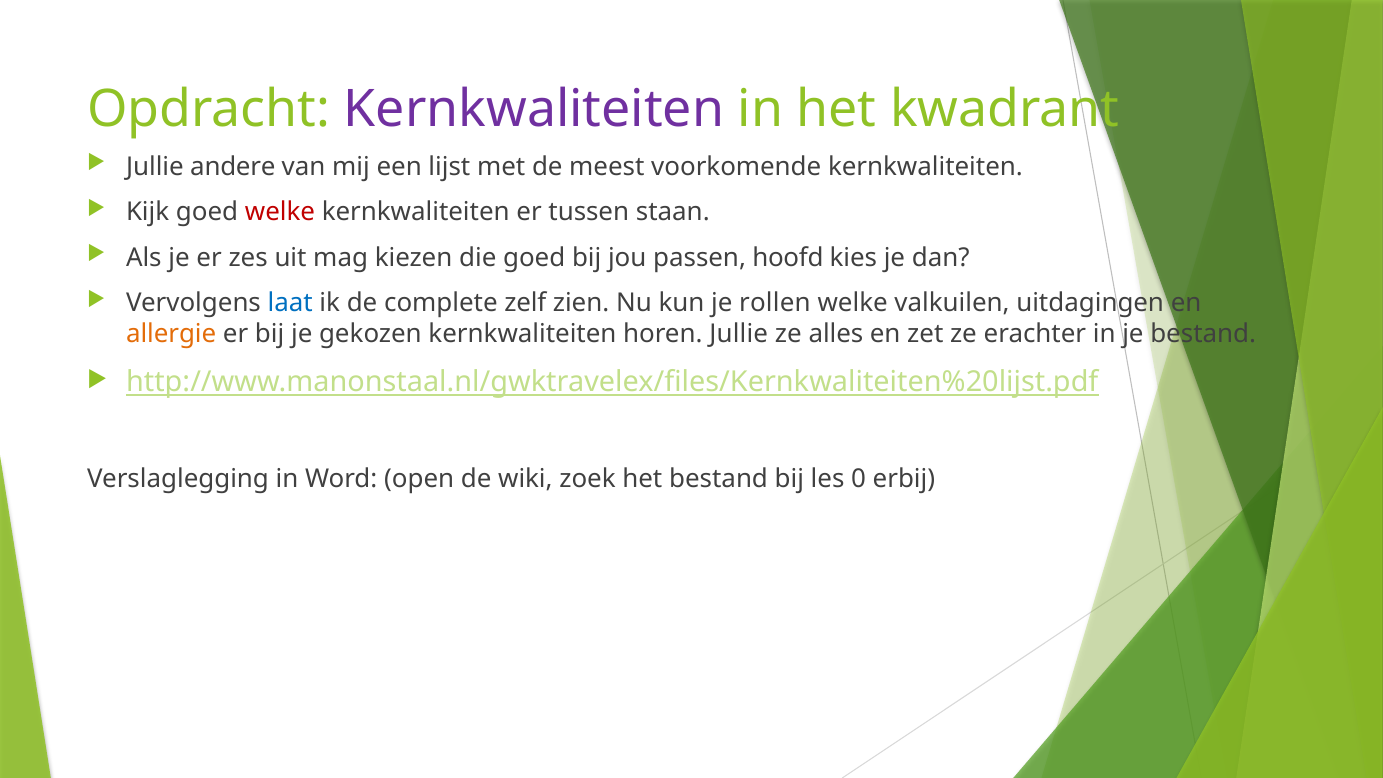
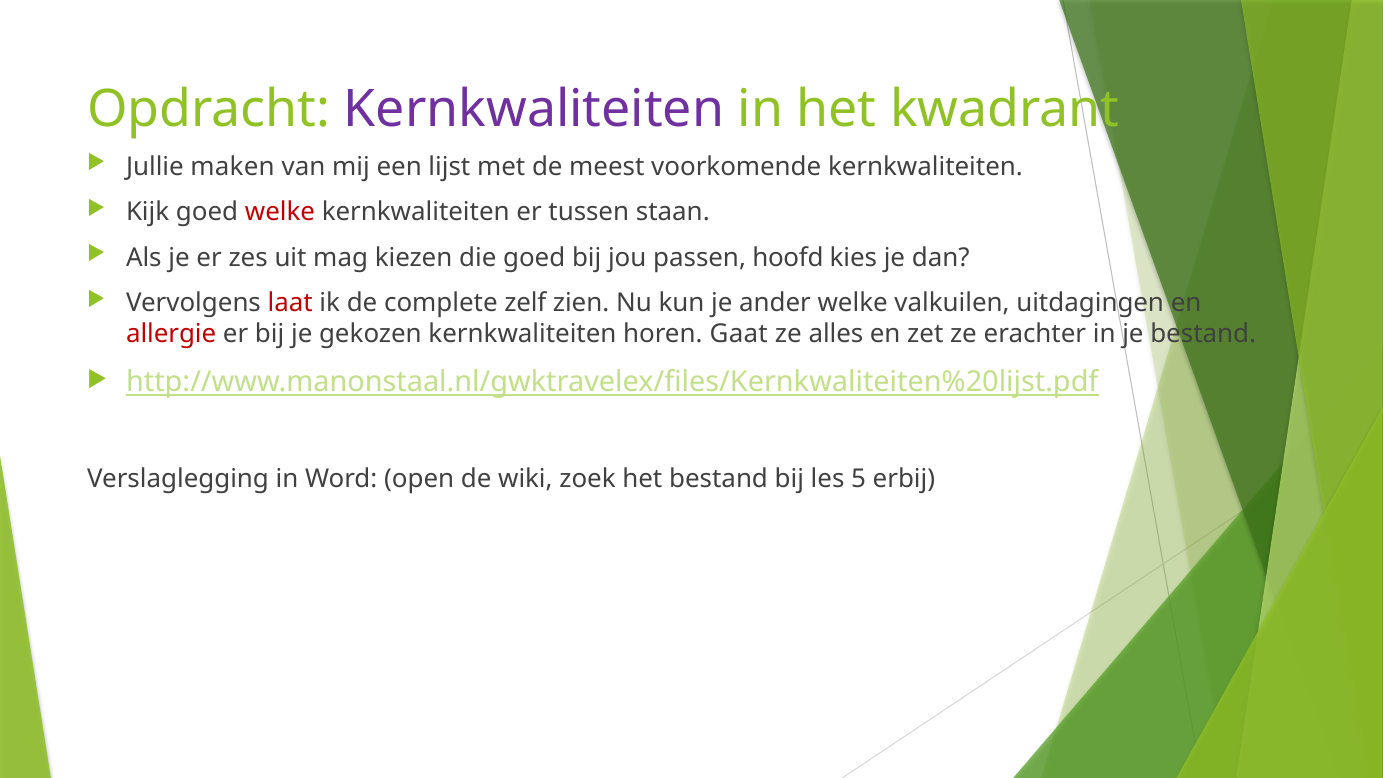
andere: andere -> maken (233, 167)
laat colour: blue -> red (290, 303)
rollen: rollen -> ander (775, 303)
allergie colour: orange -> red (171, 334)
horen Jullie: Jullie -> Gaat (739, 334)
0: 0 -> 5 (859, 479)
